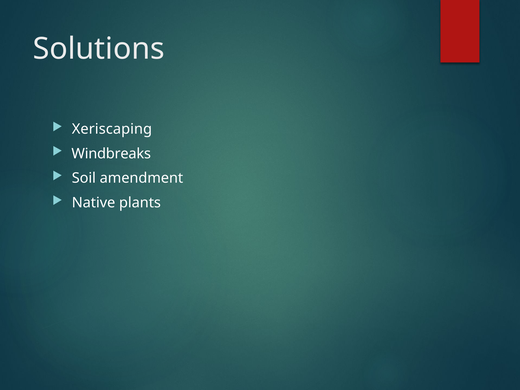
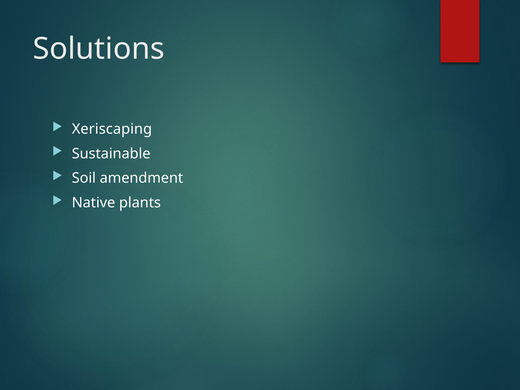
Windbreaks: Windbreaks -> Sustainable (111, 154)
